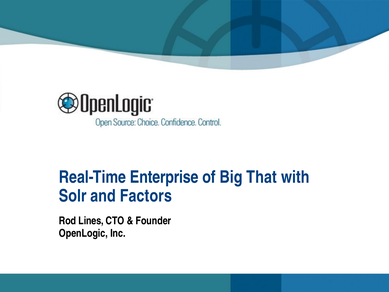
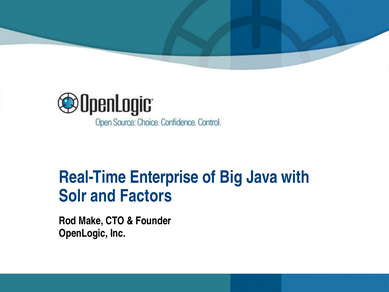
That: That -> Java (262, 177)
Lines: Lines -> Make (91, 221)
